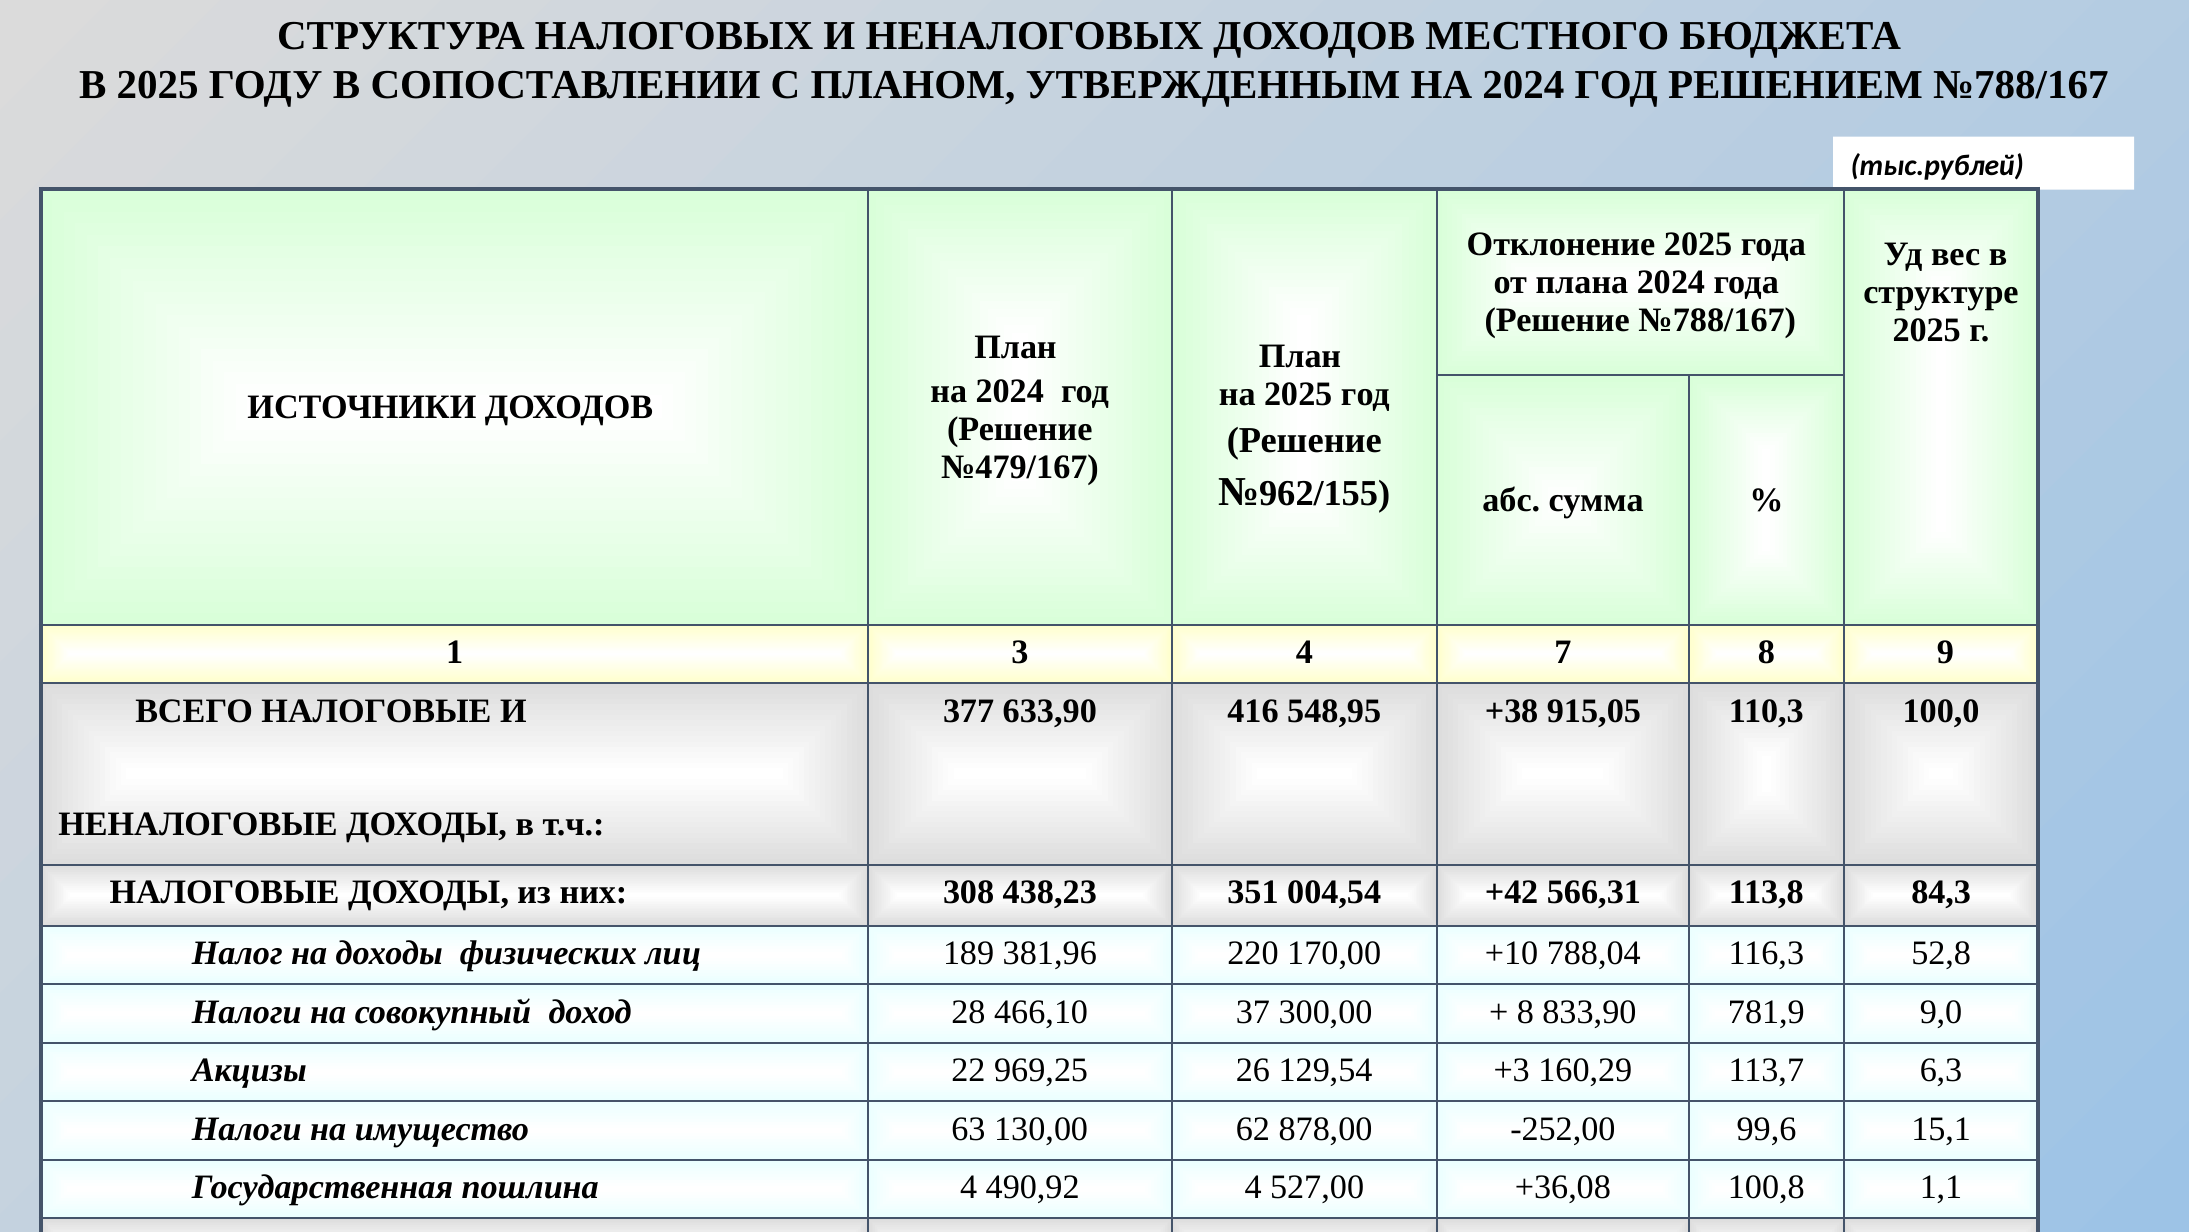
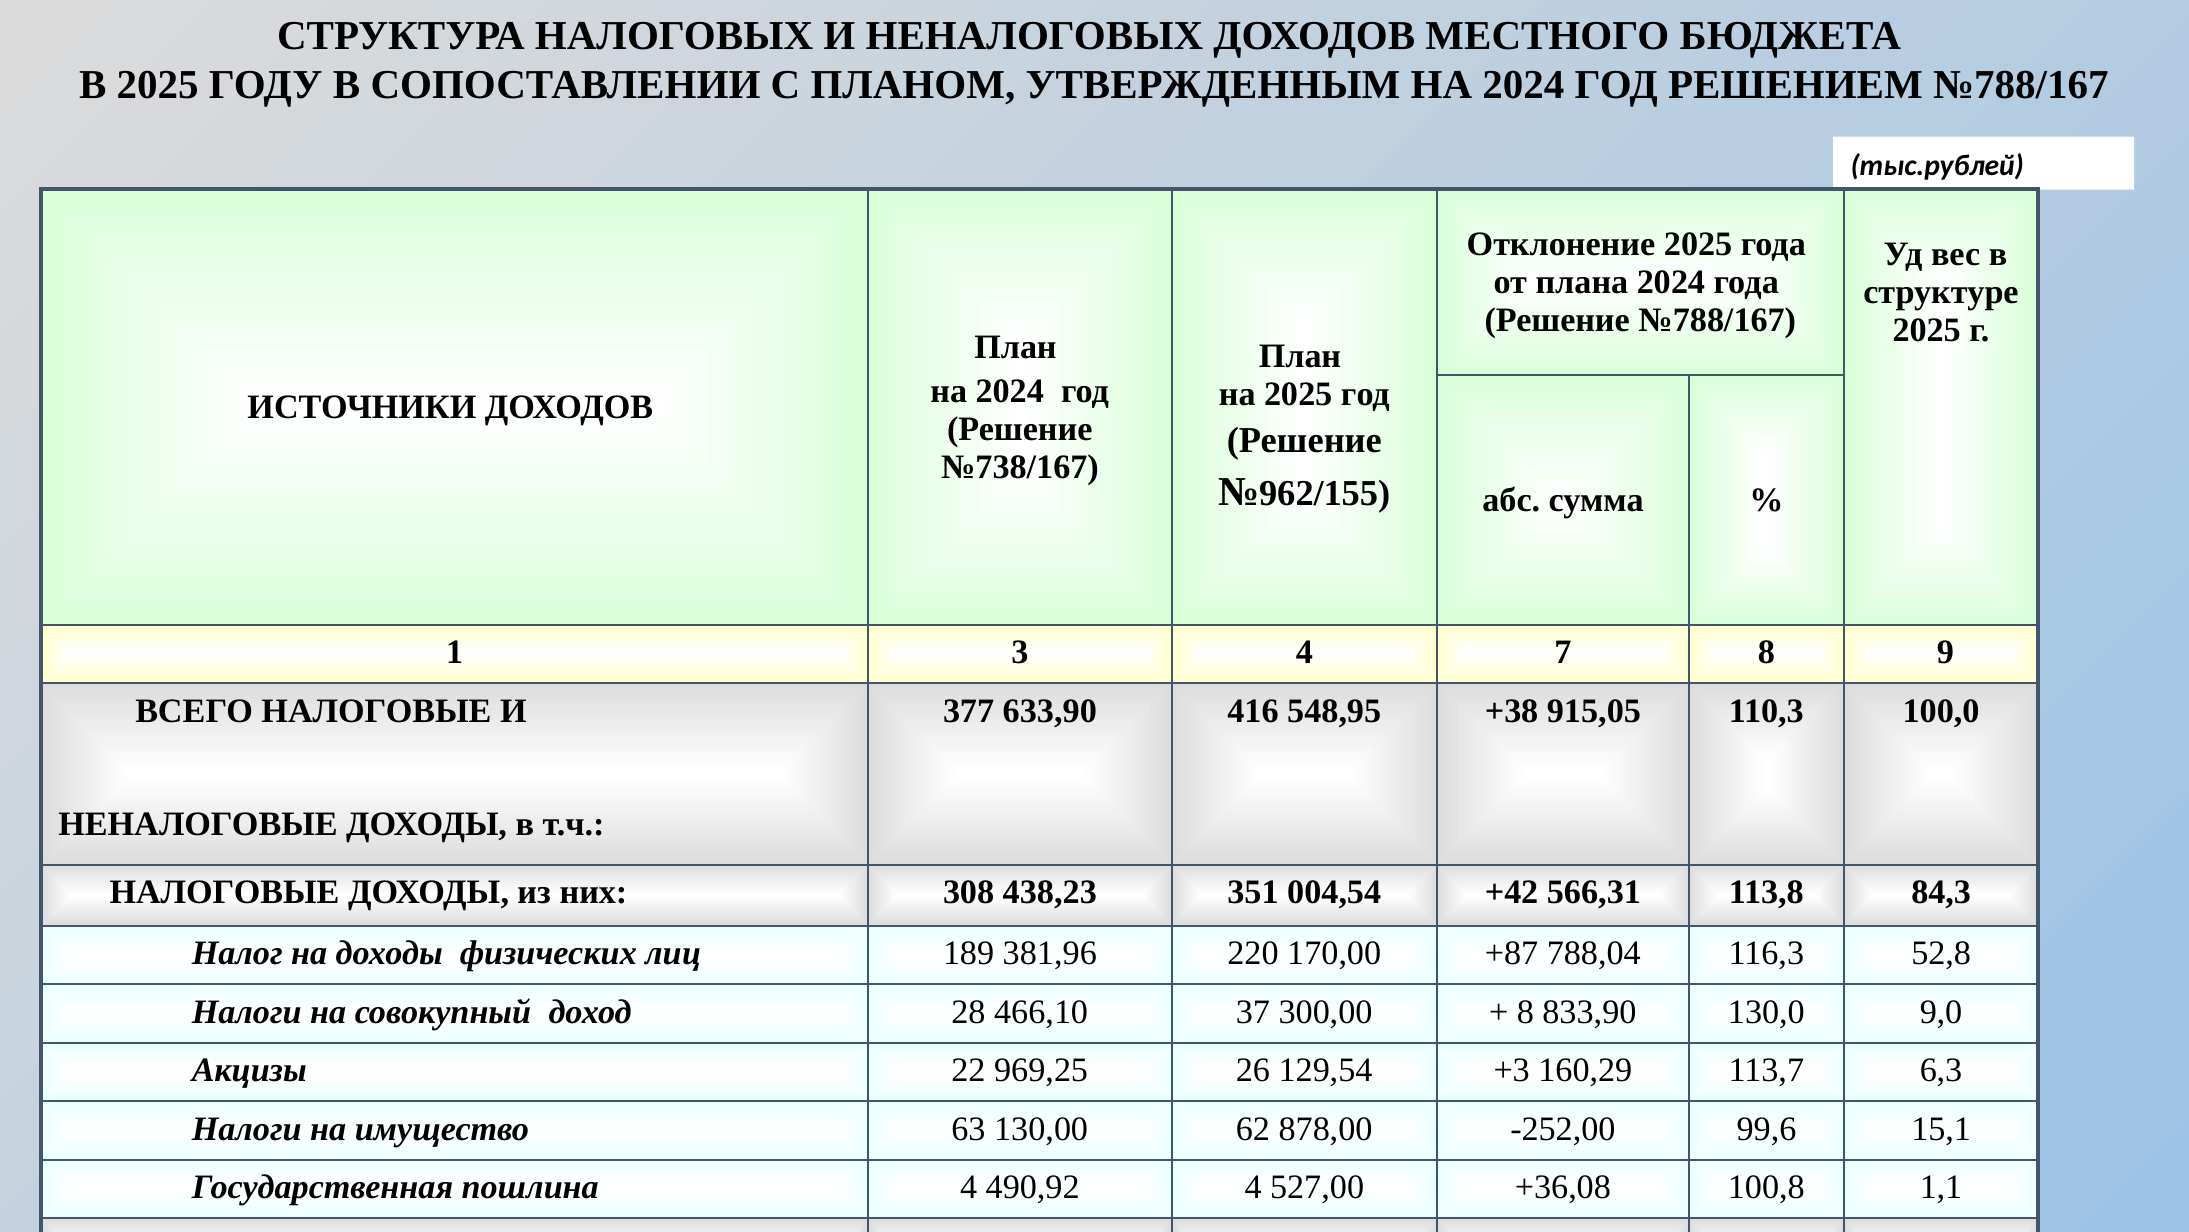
№479/167: №479/167 -> №738/167 (1020, 467)
+10: +10 -> +87 (1512, 953)
781,9: 781,9 -> 130,0 (1766, 1012)
